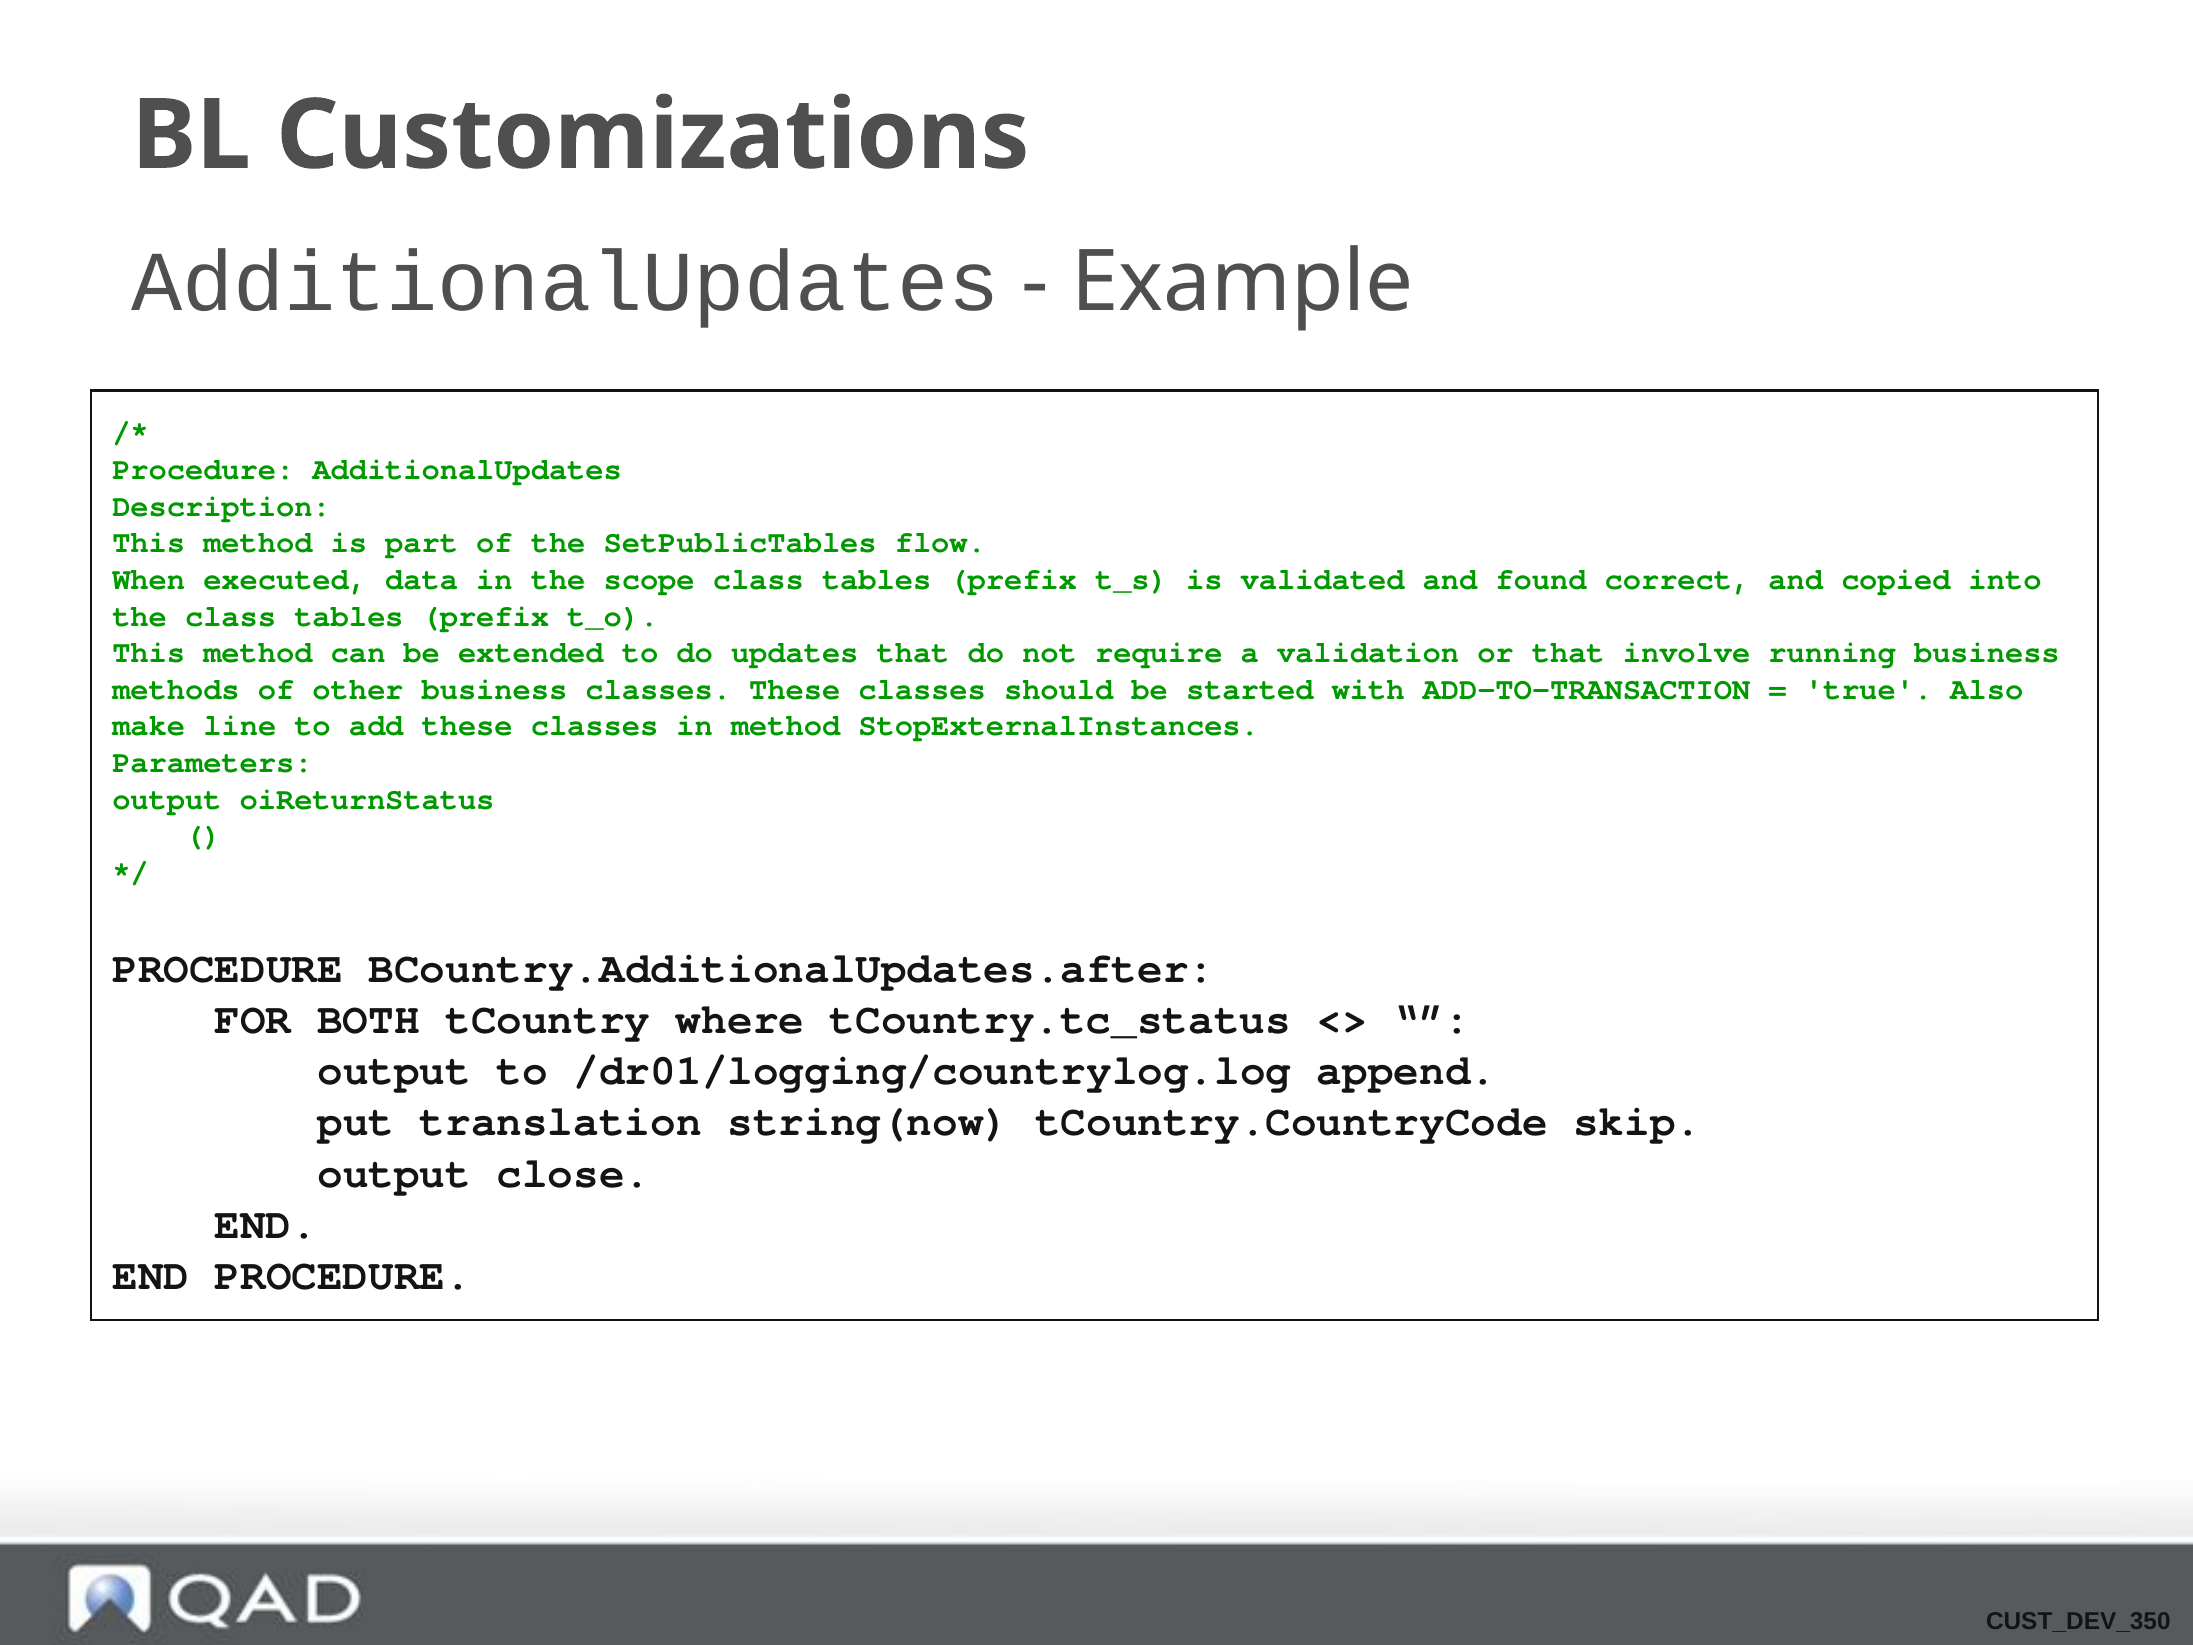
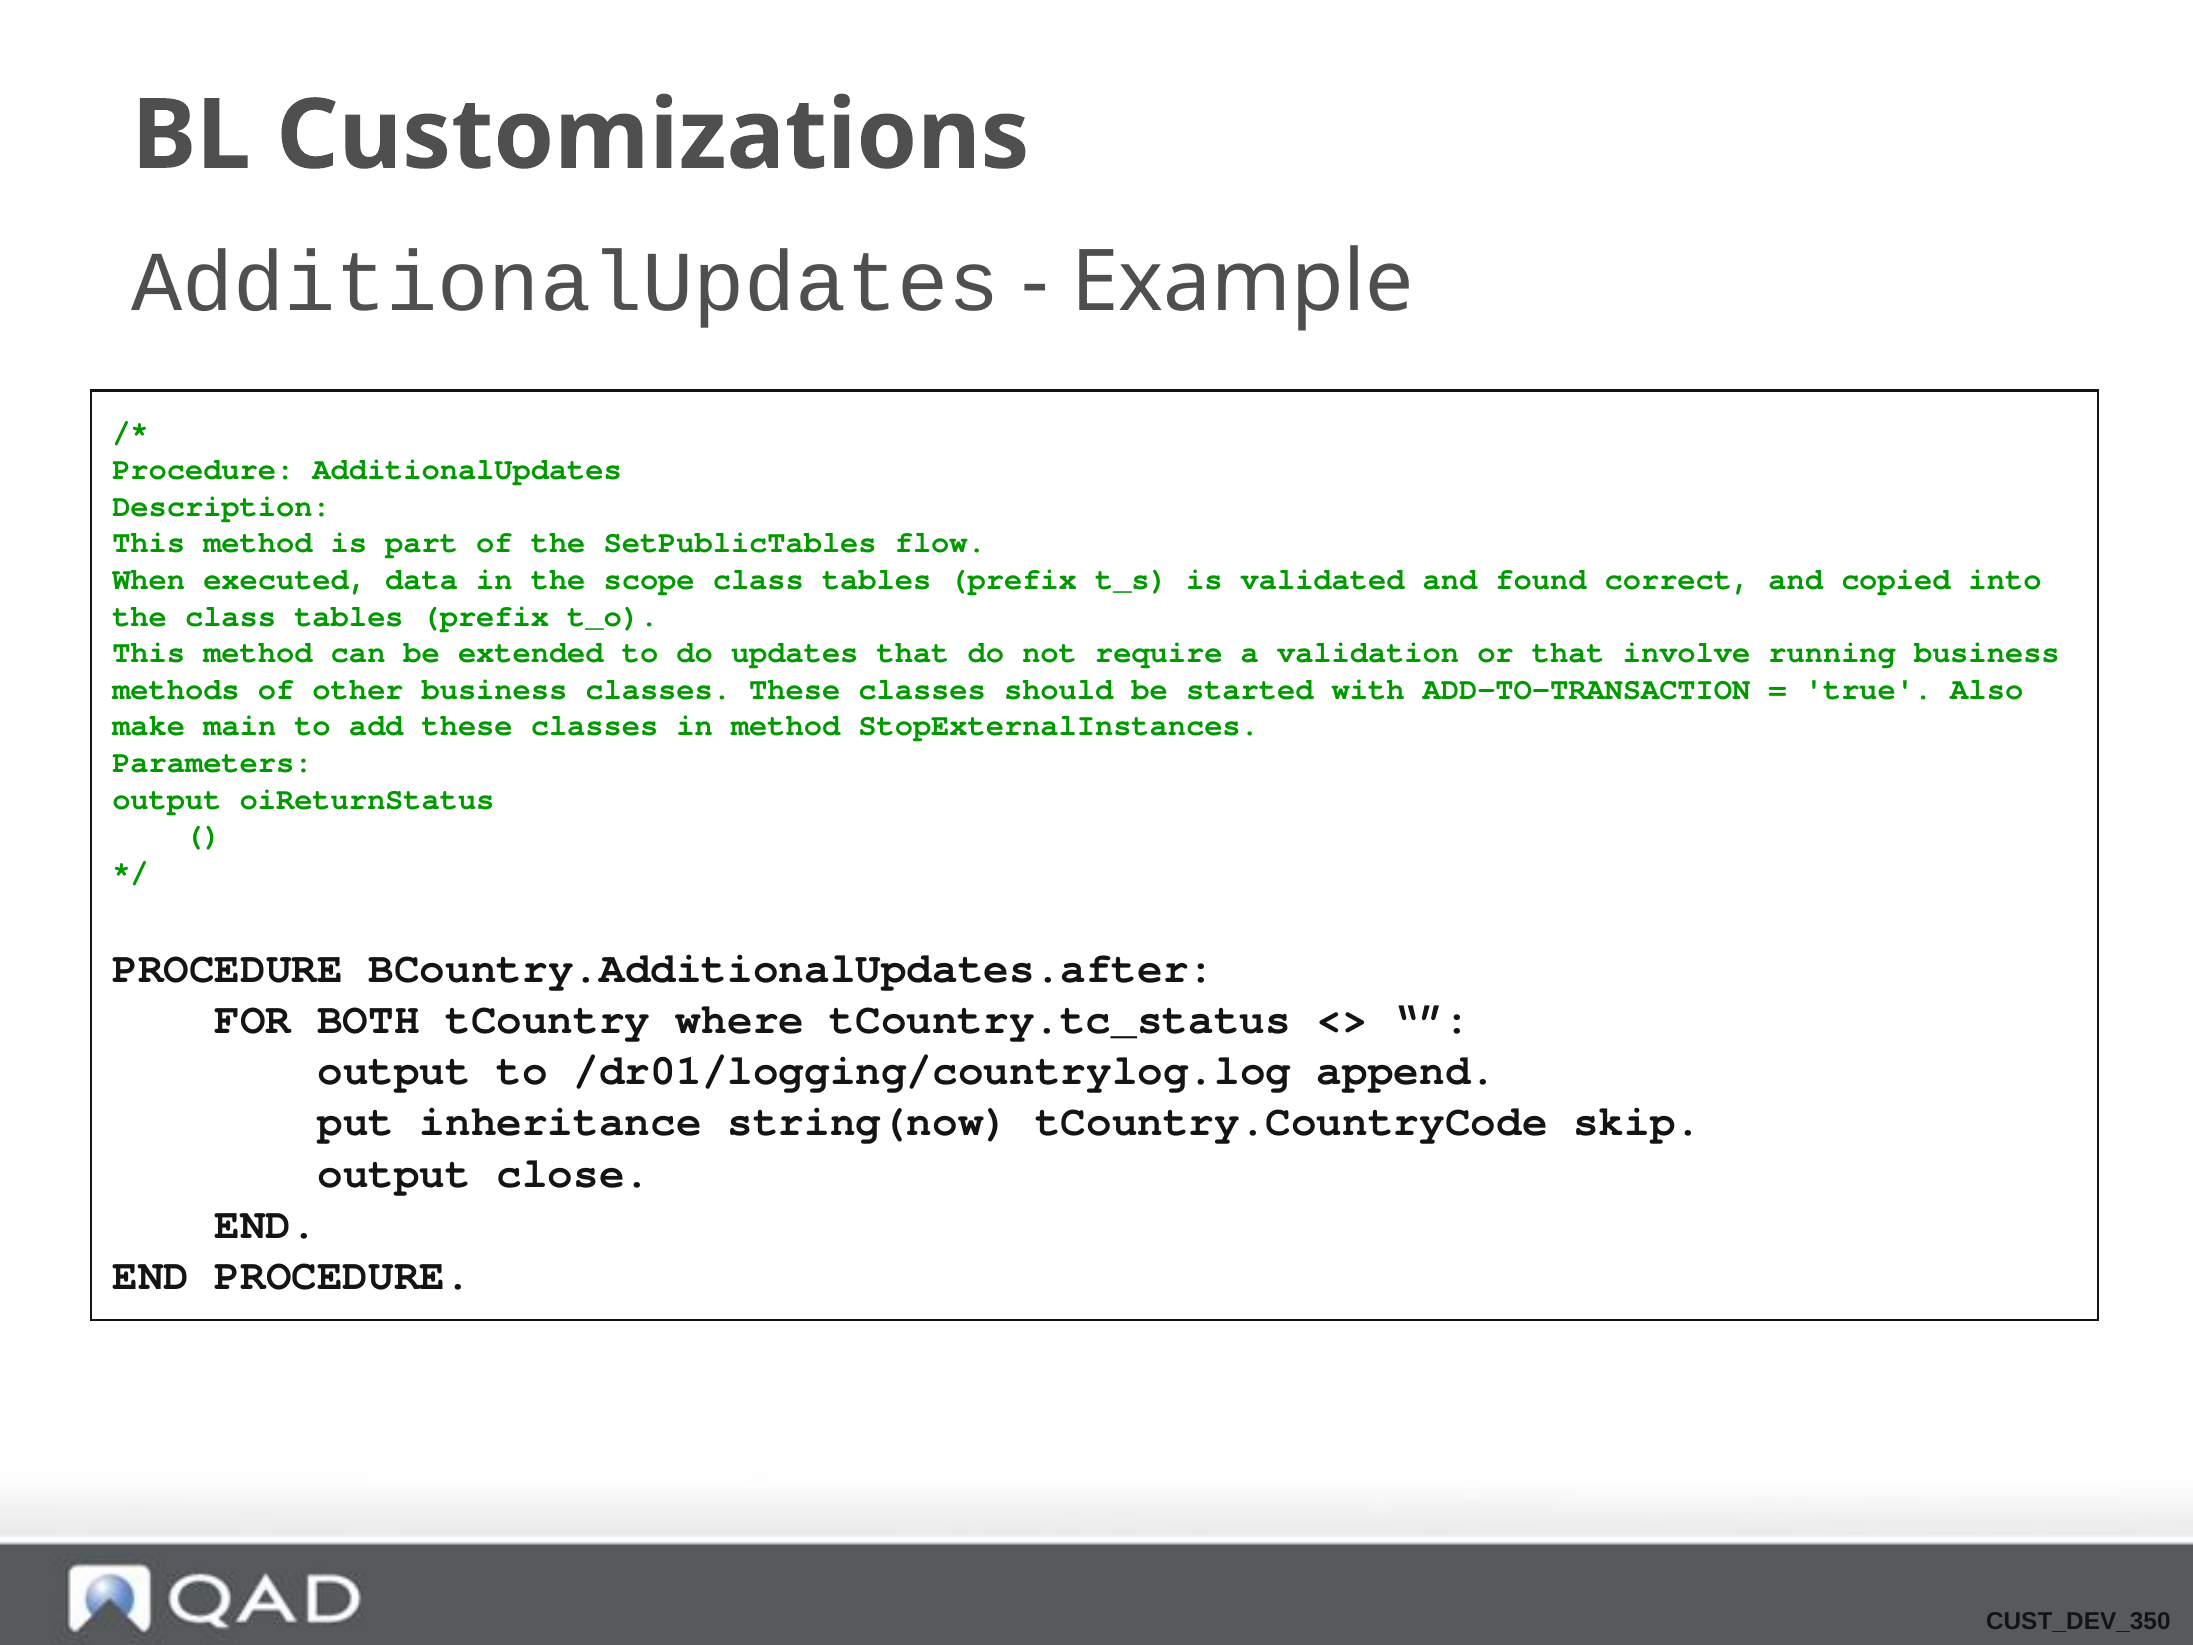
line: line -> main (240, 726)
translation: translation -> inheritance (561, 1122)
